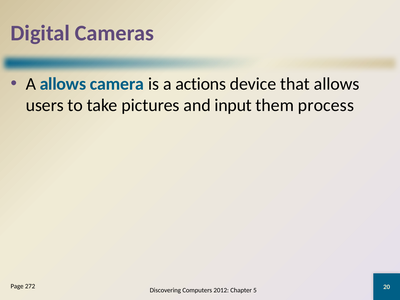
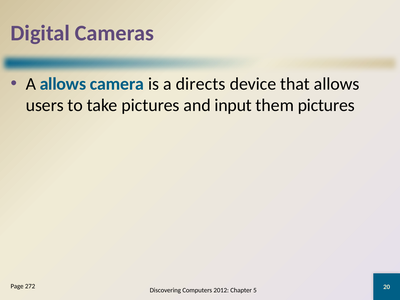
actions: actions -> directs (201, 84)
them process: process -> pictures (326, 105)
